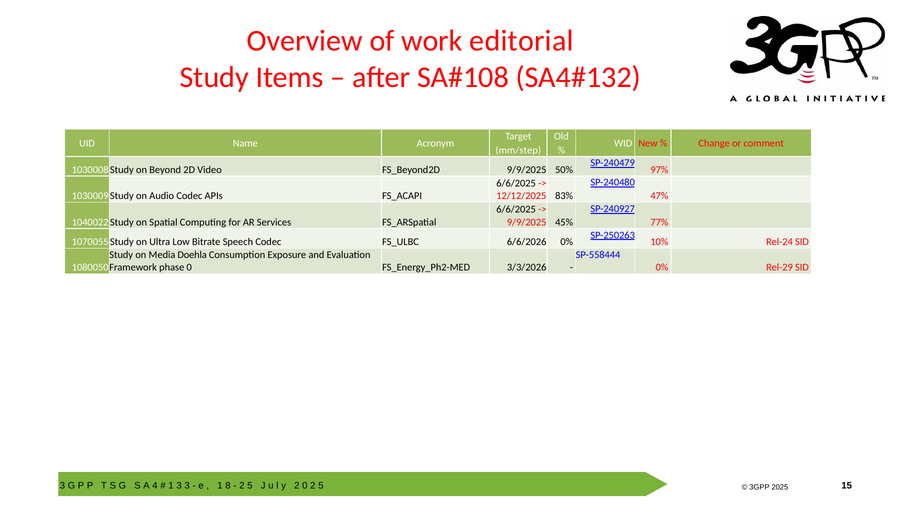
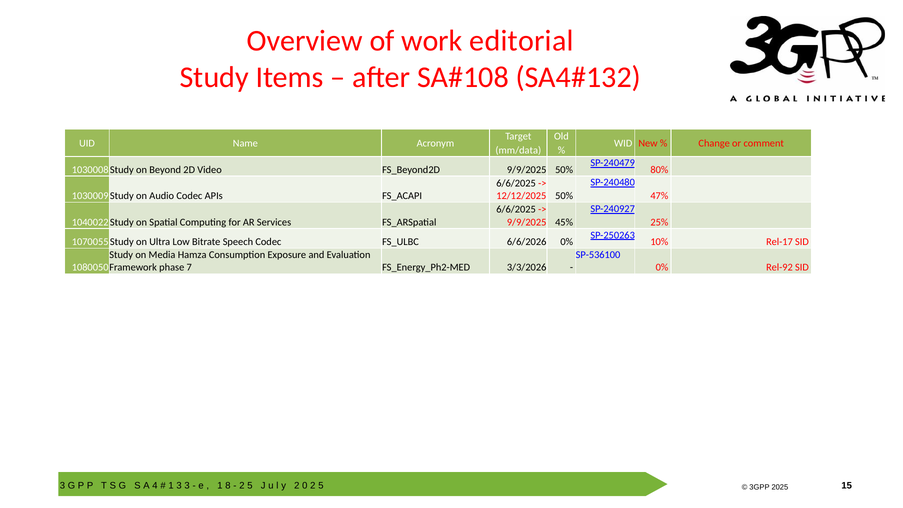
mm/step: mm/step -> mm/data (518, 150)
97%: 97% -> 80% (659, 170)
12/12/2025 83%: 83% -> 50% (564, 196)
77%: 77% -> 25% (659, 222)
Rel-24: Rel-24 -> Rel-17 (779, 242)
Doehla: Doehla -> Hamza (192, 255)
SP-558444: SP-558444 -> SP-536100 (598, 255)
phase 0: 0 -> 7 (189, 267)
Rel-29: Rel-29 -> Rel-92 (779, 267)
